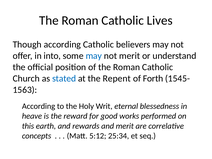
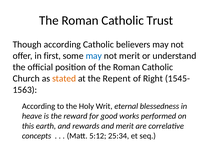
Lives: Lives -> Trust (160, 21)
into: into -> first (52, 56)
stated colour: blue -> orange (64, 78)
Forth: Forth -> Right (153, 78)
